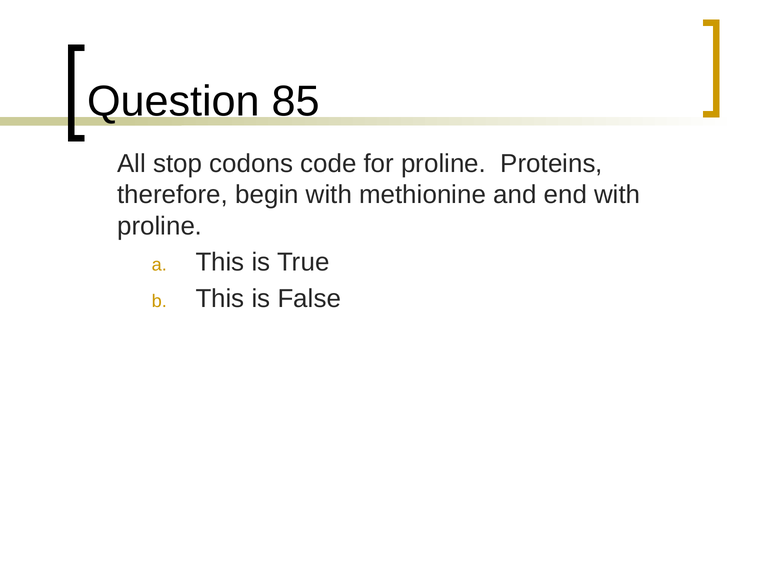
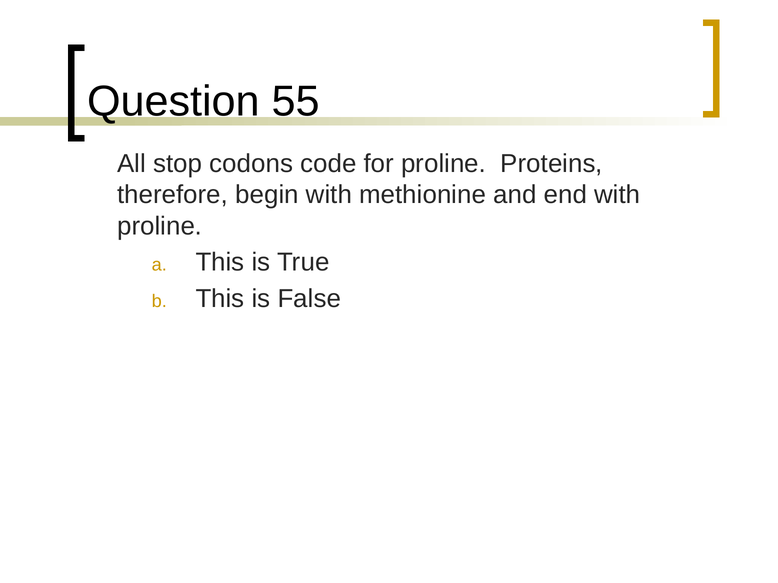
85: 85 -> 55 (296, 102)
